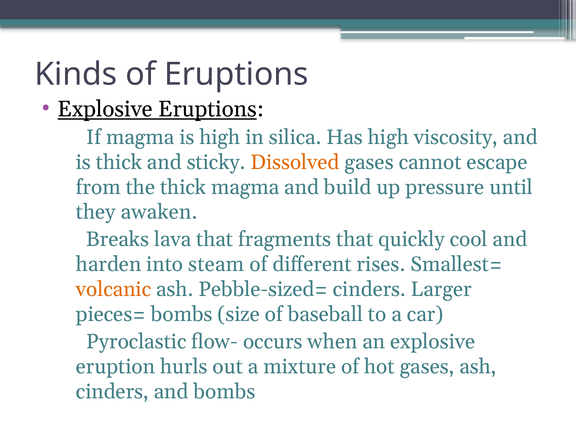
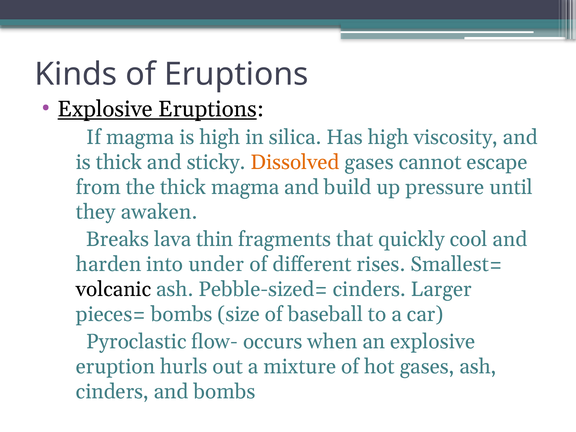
lava that: that -> thin (215, 239)
steam: steam -> under (216, 264)
volcanic colour: orange -> black (114, 289)
